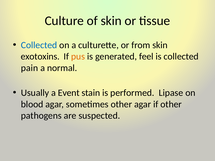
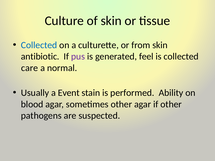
exotoxins: exotoxins -> antibiotic (40, 57)
pus colour: orange -> purple (78, 57)
pain: pain -> care (30, 68)
Lipase: Lipase -> Ability (171, 93)
